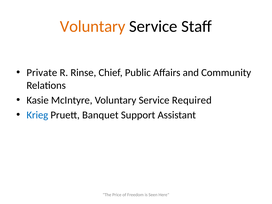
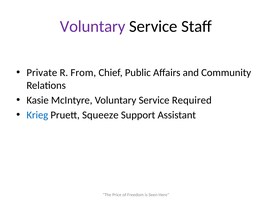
Voluntary colour: orange -> purple (93, 26)
Rinse: Rinse -> From (83, 73)
Banquet: Banquet -> Squeeze (100, 115)
